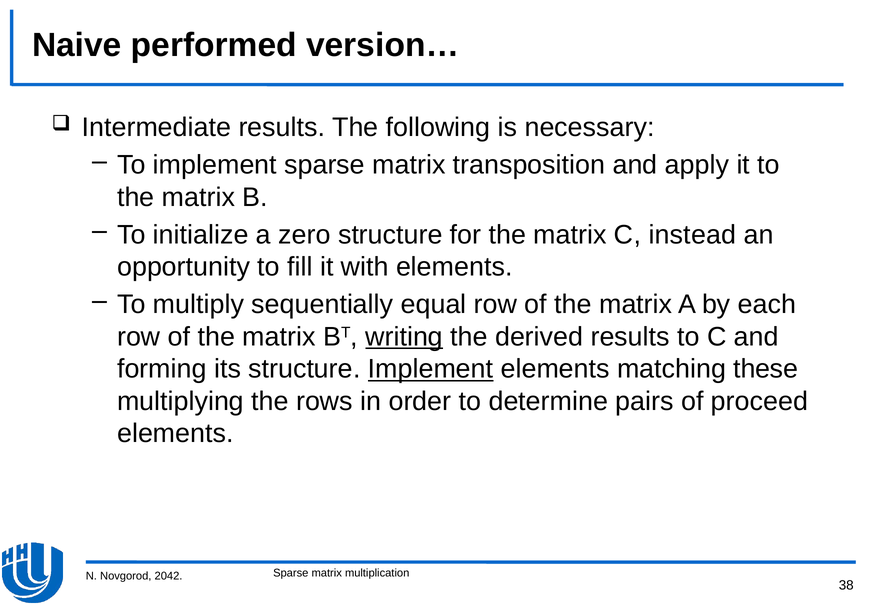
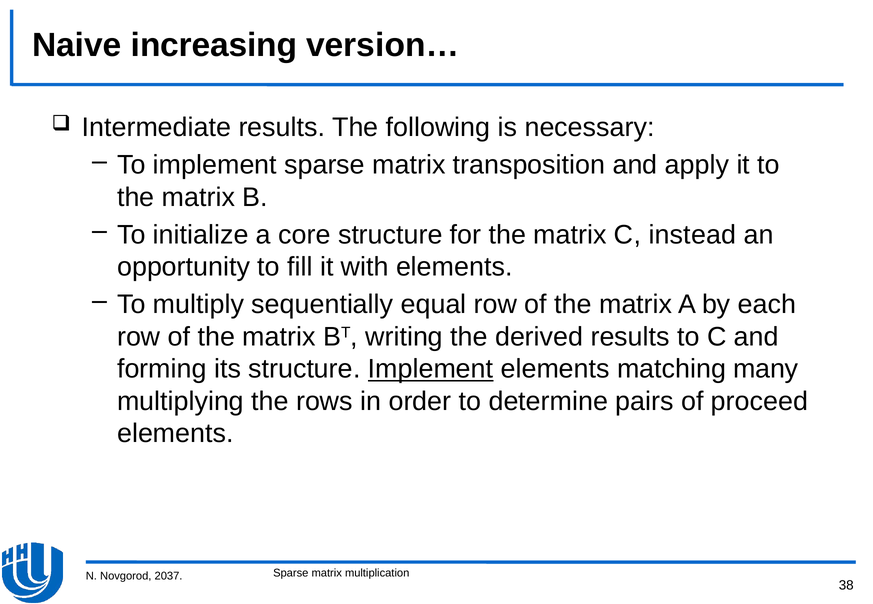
performed: performed -> increasing (214, 45)
zero: zero -> core (304, 235)
writing underline: present -> none (404, 337)
these: these -> many (766, 369)
2042: 2042 -> 2037 (169, 576)
